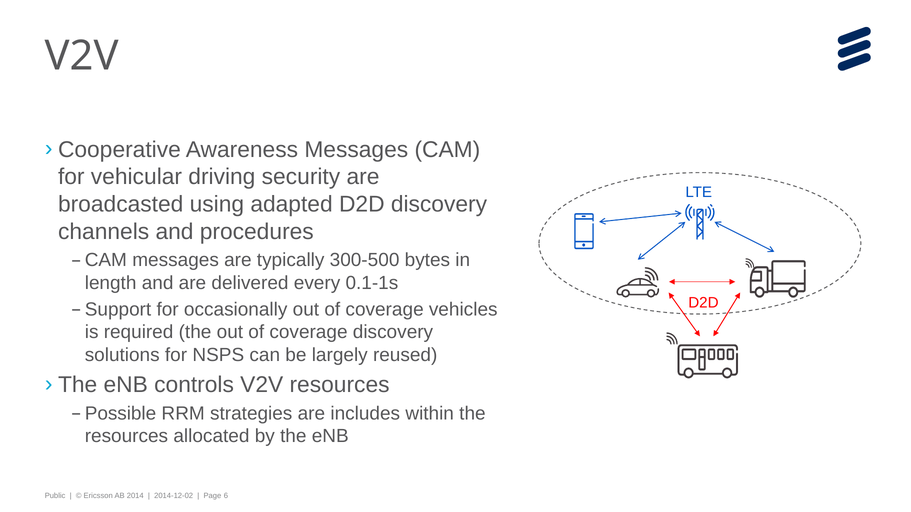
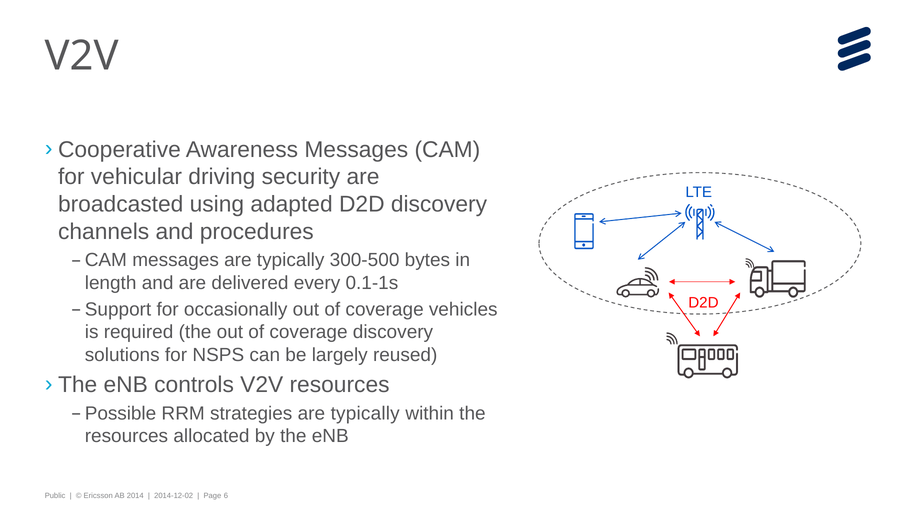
strategies are includes: includes -> typically (365, 414)
